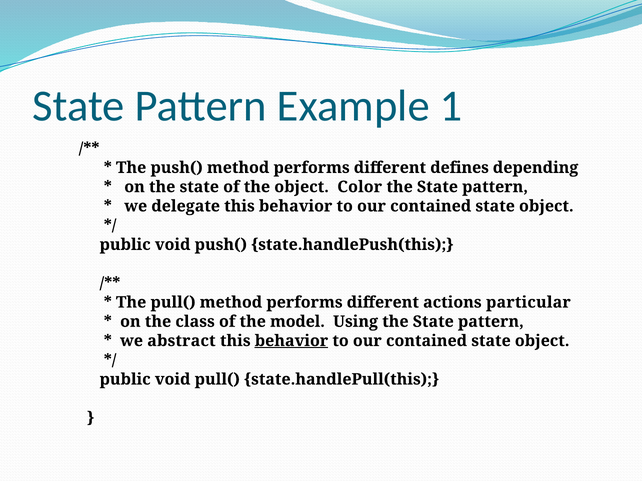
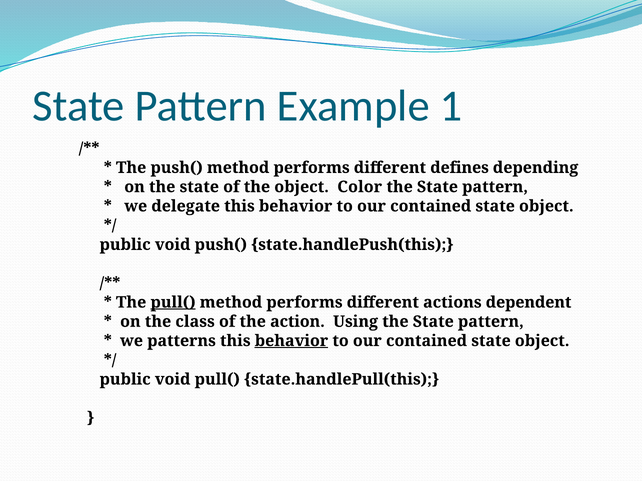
pull( underline: none -> present (173, 303)
particular: particular -> dependent (529, 303)
model: model -> action (297, 322)
abstract: abstract -> patterns (182, 341)
